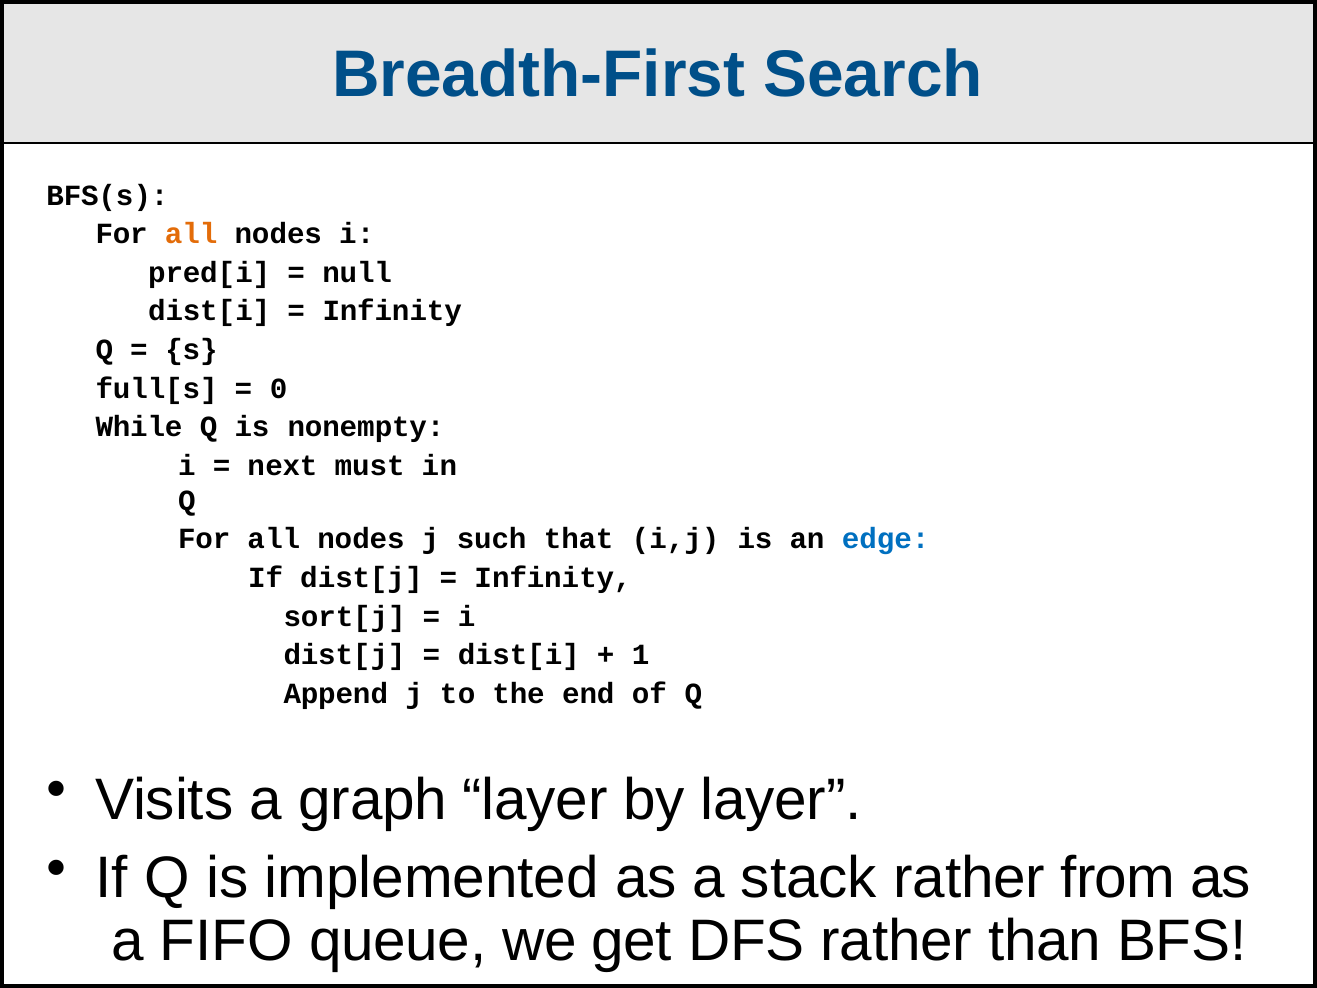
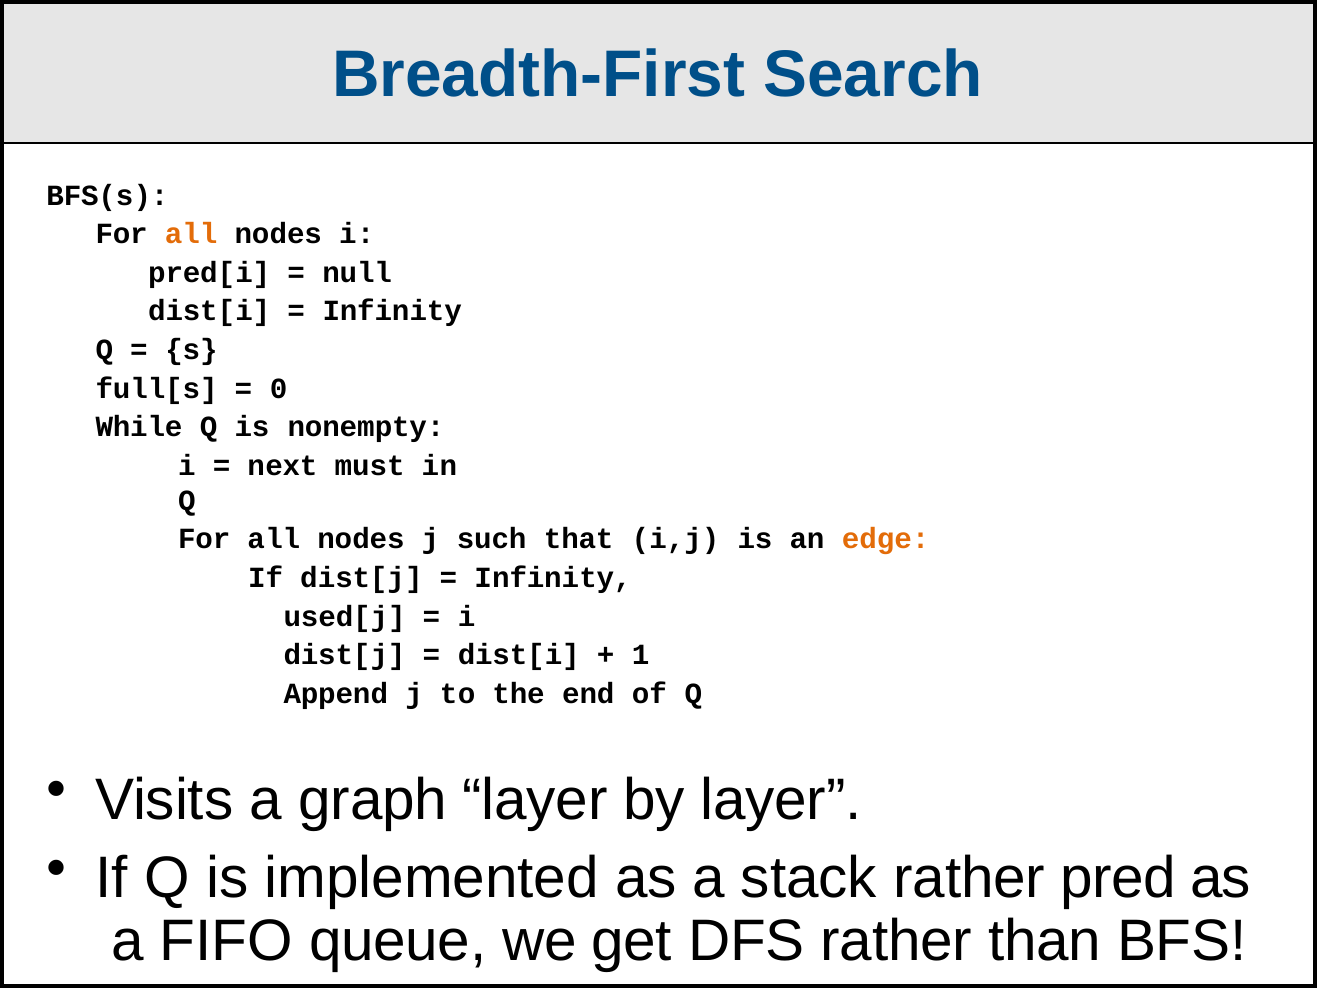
edge colour: blue -> orange (886, 539)
sort[j: sort[j -> used[j (345, 616)
from: from -> pred (1118, 878)
